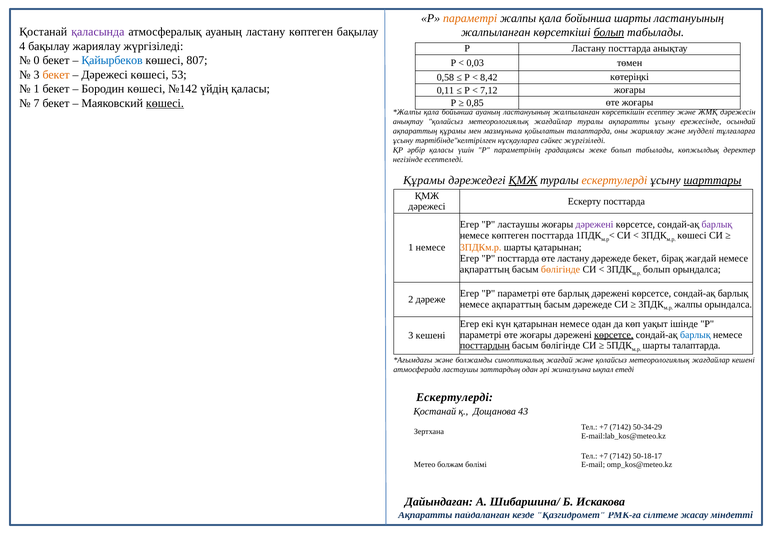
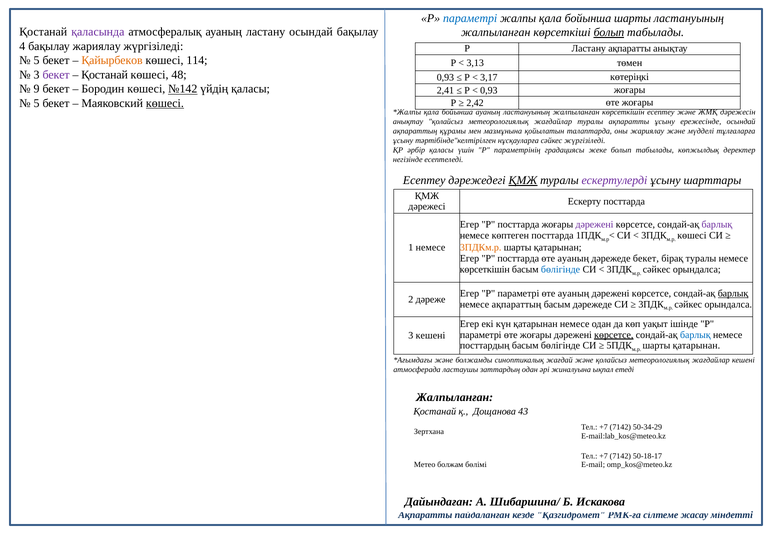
параметрі colour: orange -> blue (470, 18)
ластану көптеген: көптеген -> осындай (311, 32)
Ластану посттарда: посттарда -> ақпаратты (630, 49)
0: 0 -> 5 (37, 61)
Қайырбеков colour: blue -> orange (112, 61)
807: 807 -> 114 (197, 61)
0,03: 0,03 -> 3,13 (475, 63)
бекет colour: orange -> purple (56, 75)
Дәрежесі: Дәрежесі -> Қостанай (105, 75)
53: 53 -> 48 (179, 75)
0,58: 0,58 -> 0,93 (445, 78)
8,42: 8,42 -> 3,17 (489, 78)
1: 1 -> 9 (37, 89)
№142 underline: none -> present (183, 89)
0,11: 0,11 -> 2,41 (445, 90)
7,12: 7,12 -> 0,93 (489, 90)
7: 7 -> 5 (37, 103)
0,85: 0,85 -> 2,42 (475, 103)
Құрамы: Құрамы -> Есептеу (424, 181)
ескертулерді colour: orange -> purple (614, 181)
шарттары underline: present -> none (712, 181)
Р ластаушы: ластаушы -> посттарда (518, 225)
ластану: ластану -> ауаның (573, 259)
бірақ жағдай: жағдай -> туралы (701, 259)
ақпараттың: ақпараттың -> көрсеткішін (485, 270)
бөлігінде colour: orange -> blue (561, 270)
болып: болып -> сәйкес (657, 270)
параметрі өте барлық: барлық -> ауаның (573, 294)
барлық underline: none -> present (733, 294)
жалпы: жалпы -> сәйкес (688, 304)
посттардың underline: present -> none (485, 346)
талаптарда: талаптарда -> қатарынан (696, 346)
Ескертулерді: Ескертулерді -> Жалпыланған (455, 397)
